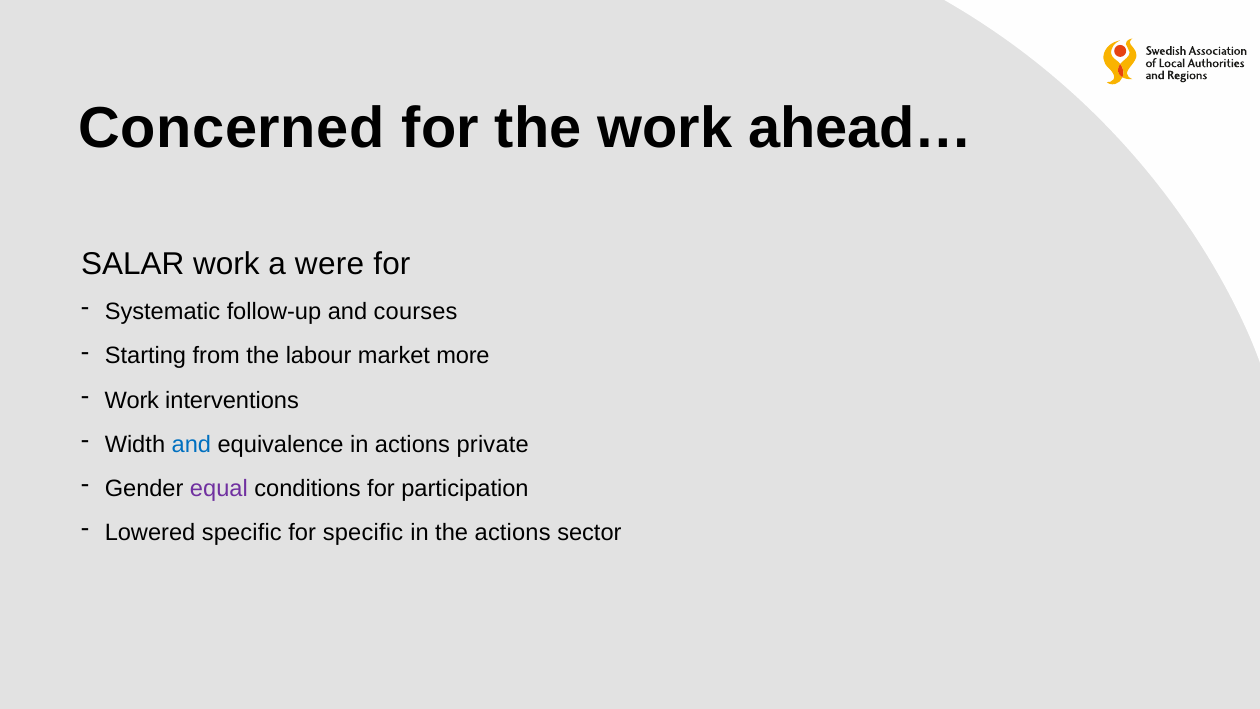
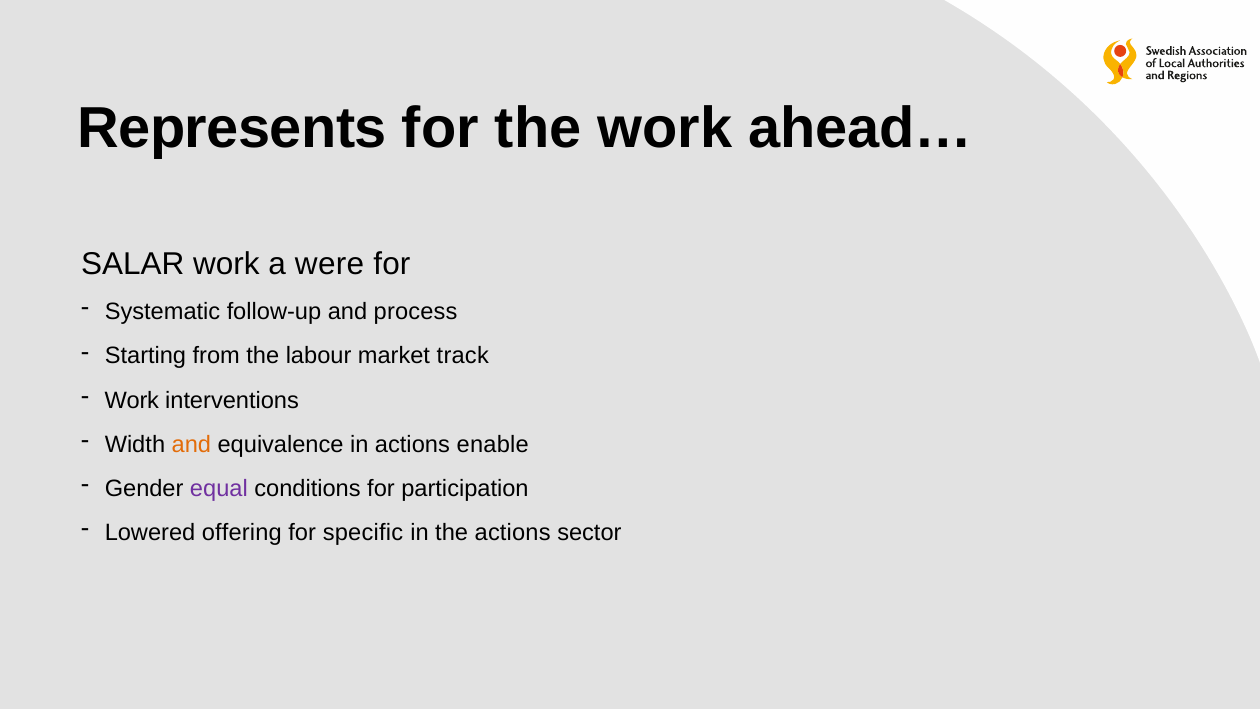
Concerned: Concerned -> Represents (232, 129)
courses: courses -> process (416, 312)
more: more -> track (463, 356)
and colour: blue -> orange (191, 444)
private: private -> enable (493, 444)
Lowered specific: specific -> offering (242, 532)
